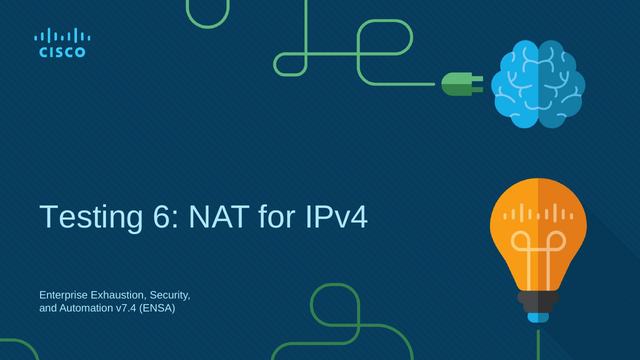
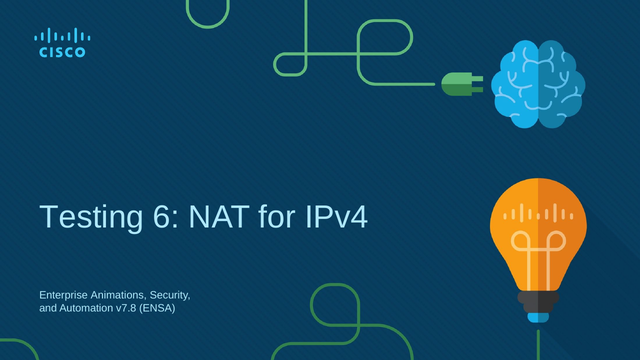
Exhaustion: Exhaustion -> Animations (119, 295)
v7.4: v7.4 -> v7.8 (126, 308)
